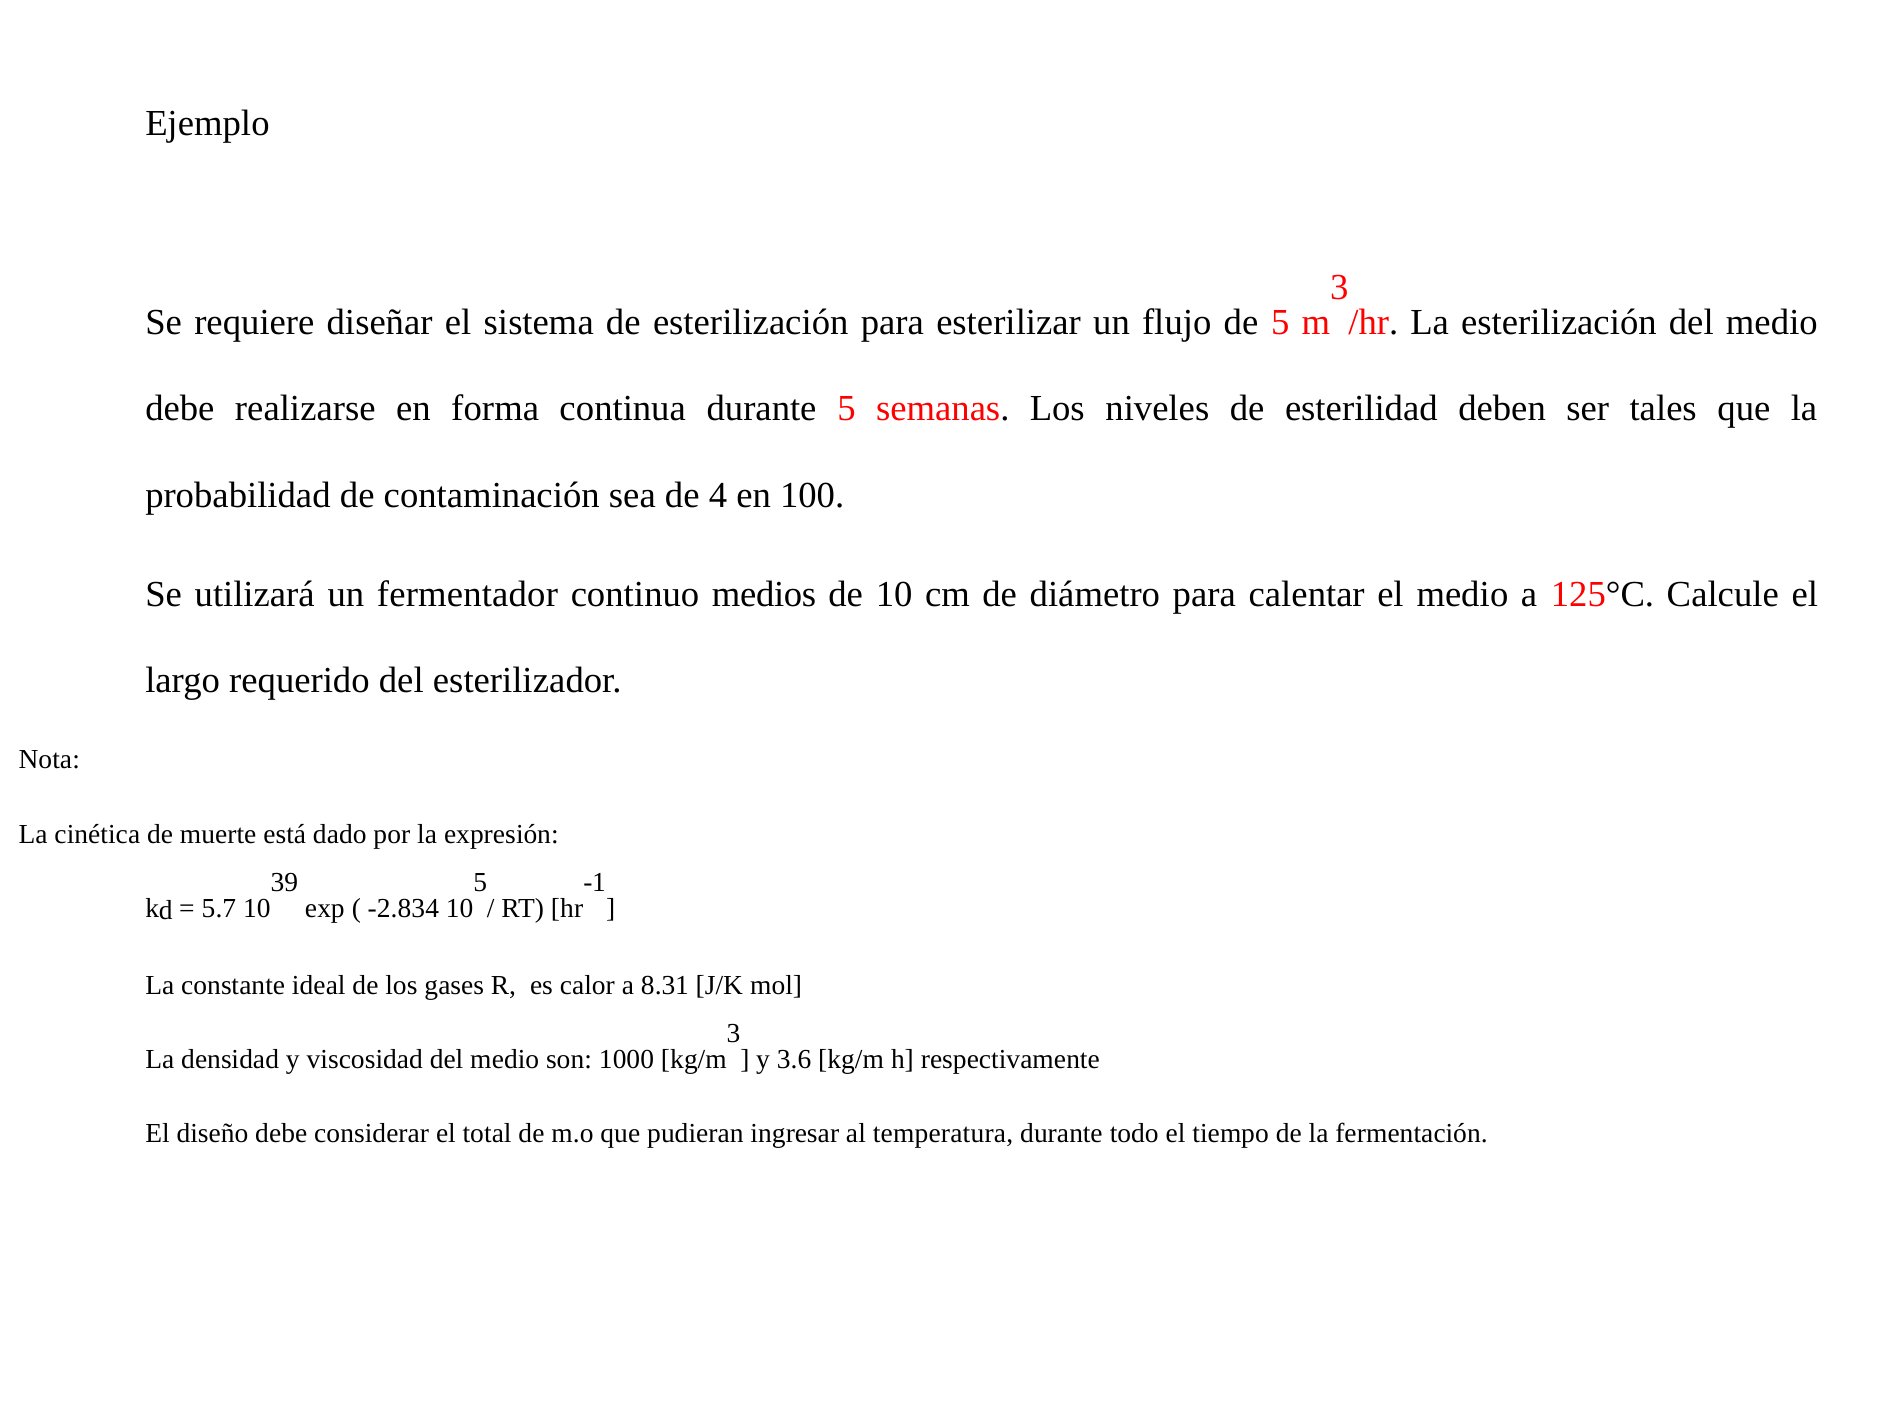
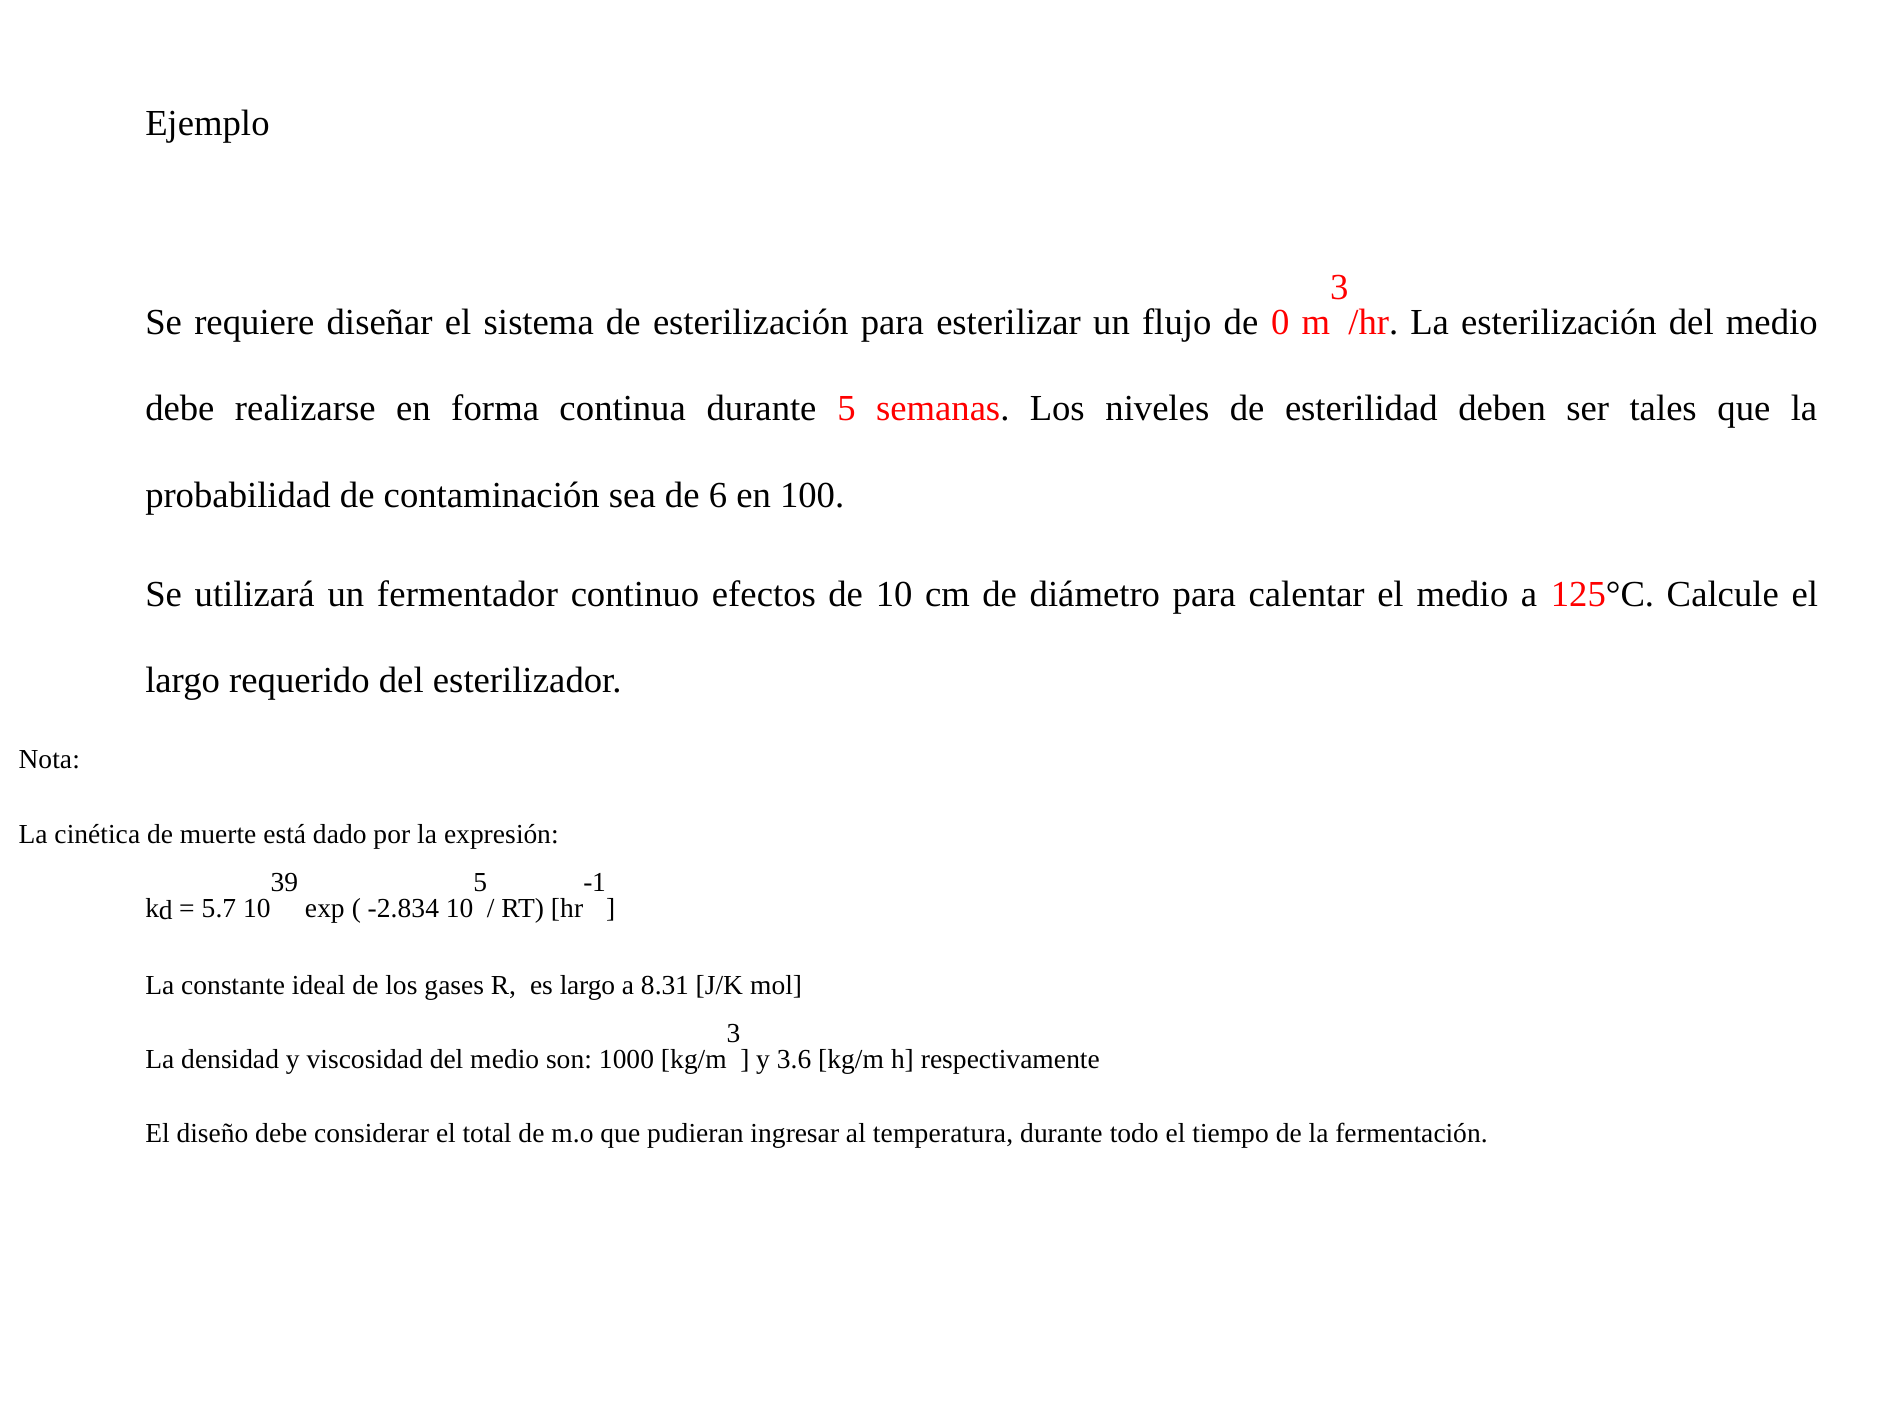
de 5: 5 -> 0 (1280, 322)
4: 4 -> 6 (718, 495)
medios: medios -> efectos (764, 594)
es calor: calor -> largo (588, 985)
